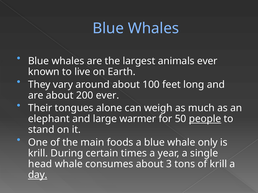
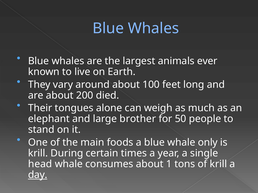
200 ever: ever -> died (108, 96)
warmer: warmer -> brother (138, 119)
people underline: present -> none (205, 119)
3: 3 -> 1 (169, 164)
